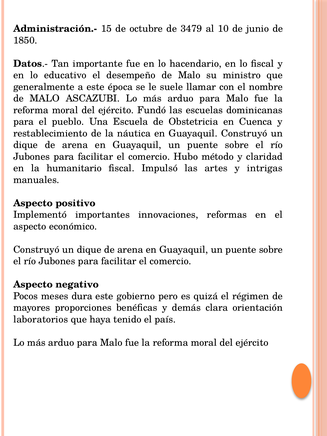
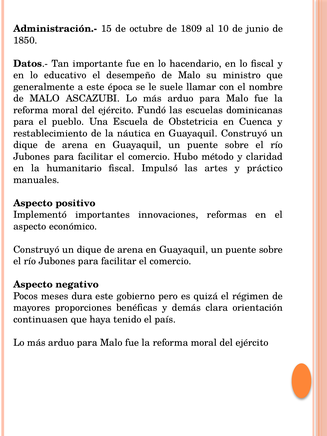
3479: 3479 -> 1809 (191, 29)
intrigas: intrigas -> práctico (265, 168)
laboratorios: laboratorios -> continuasen (41, 319)
